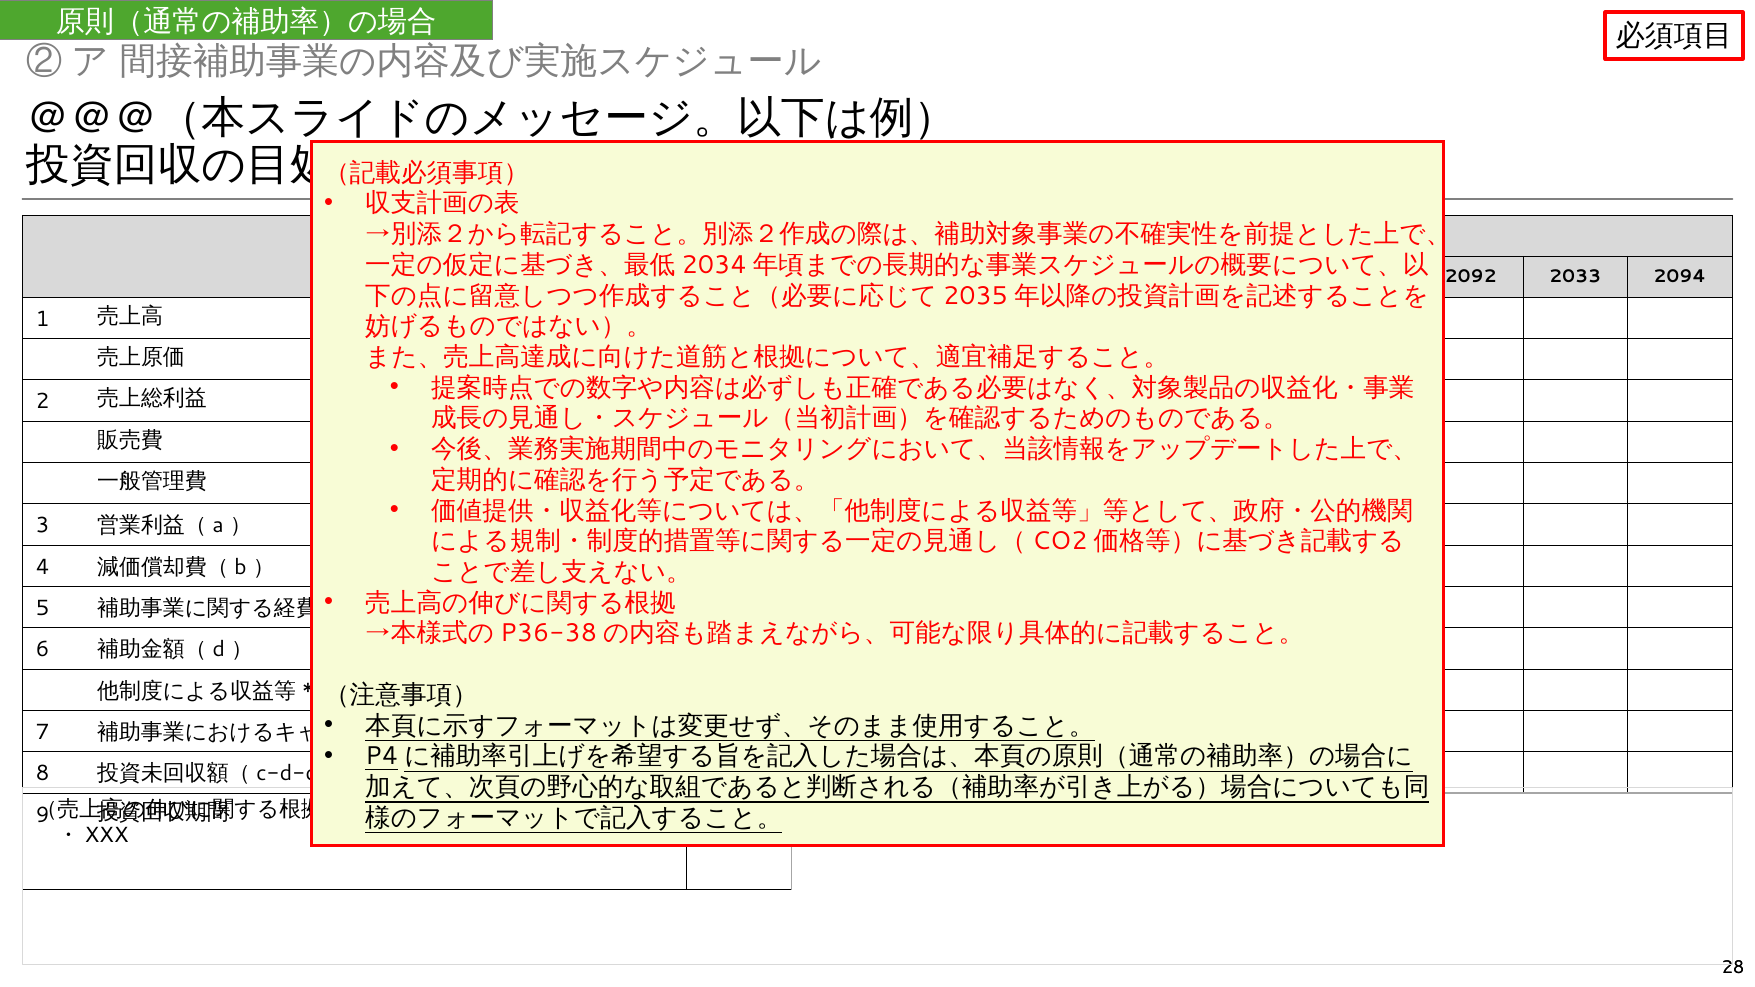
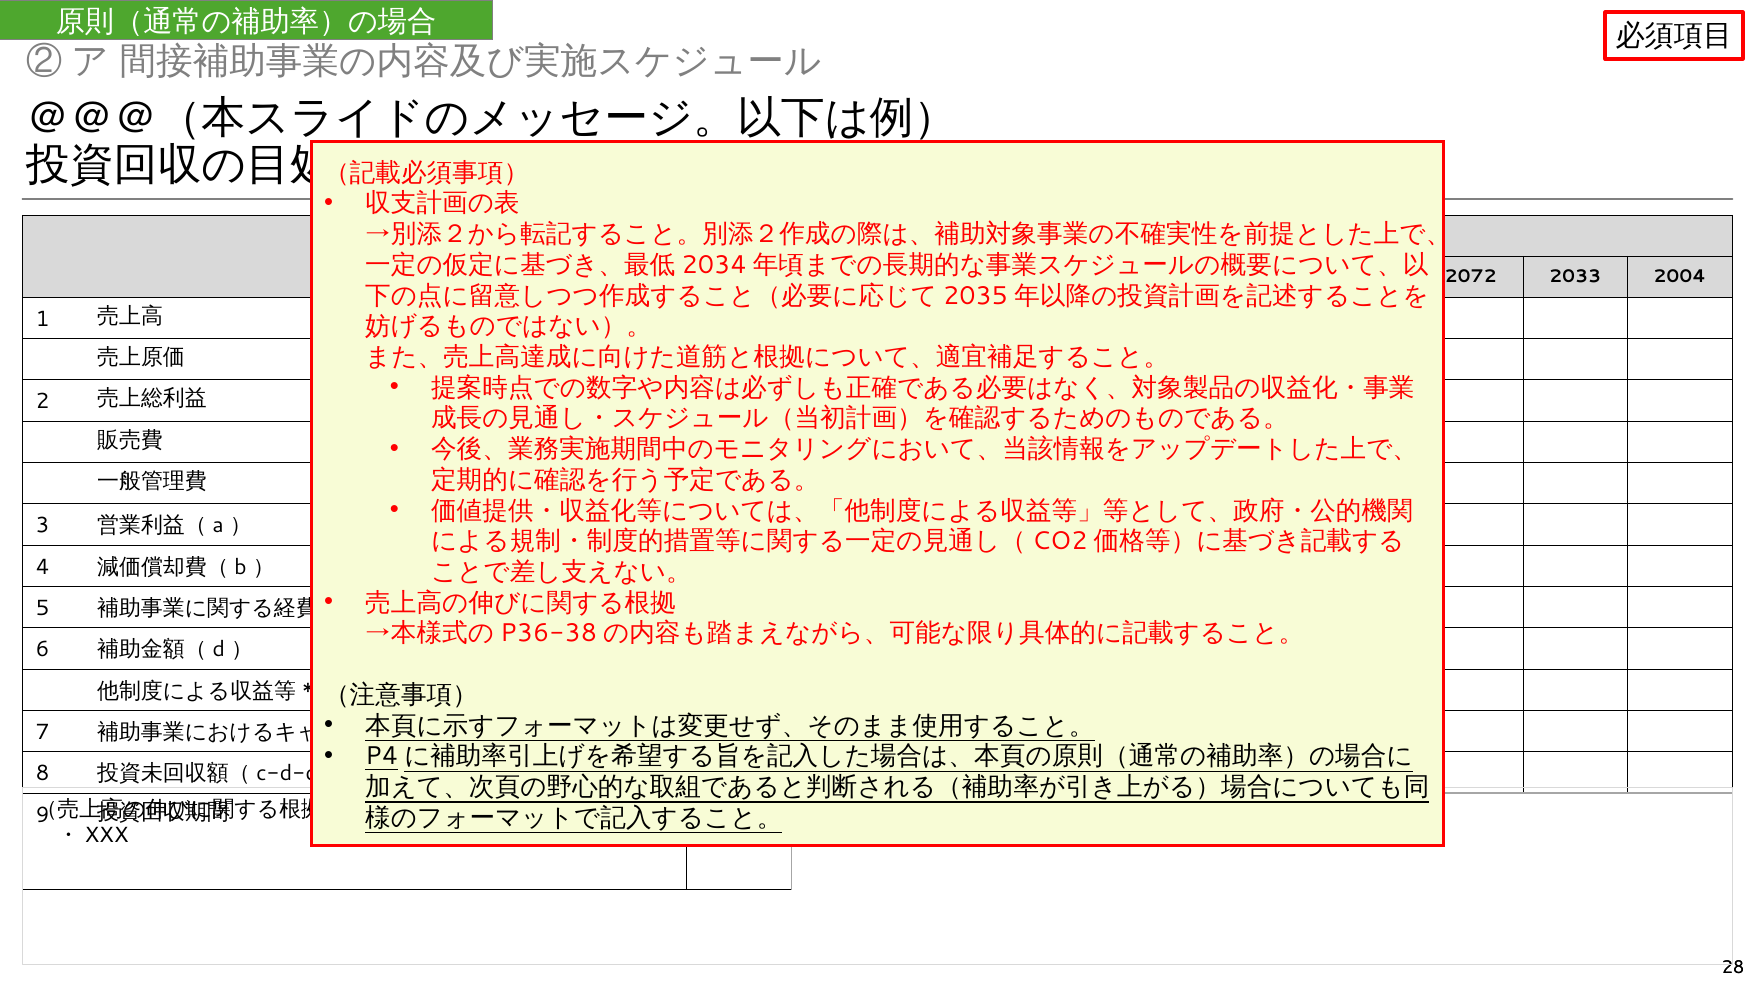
2092: 2092 -> 2072 (1471, 277)
2094: 2094 -> 2004 (1680, 277)
